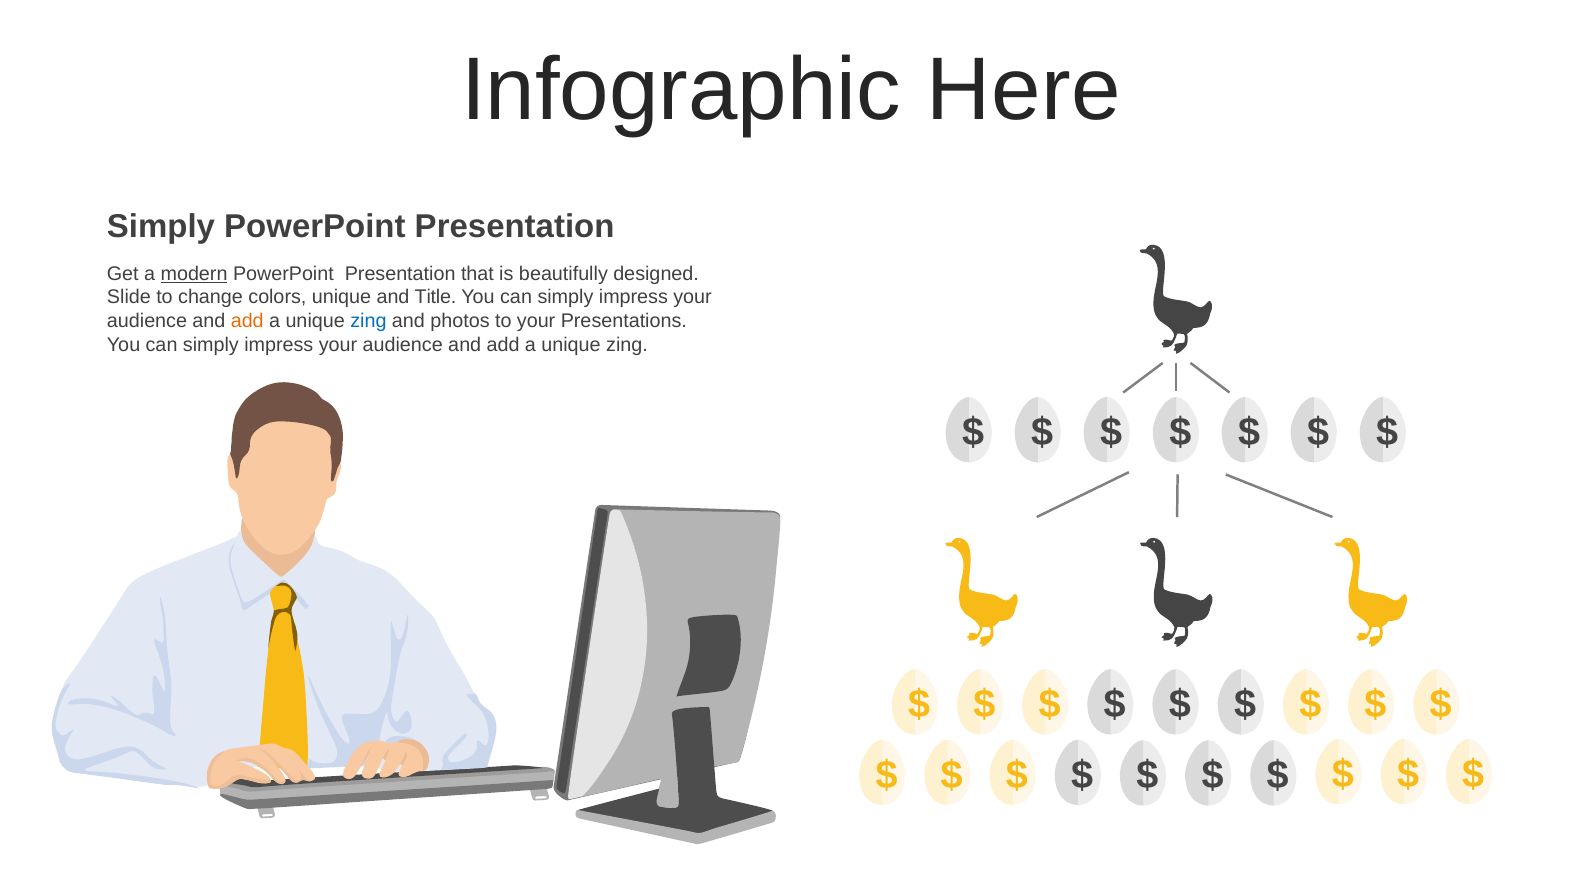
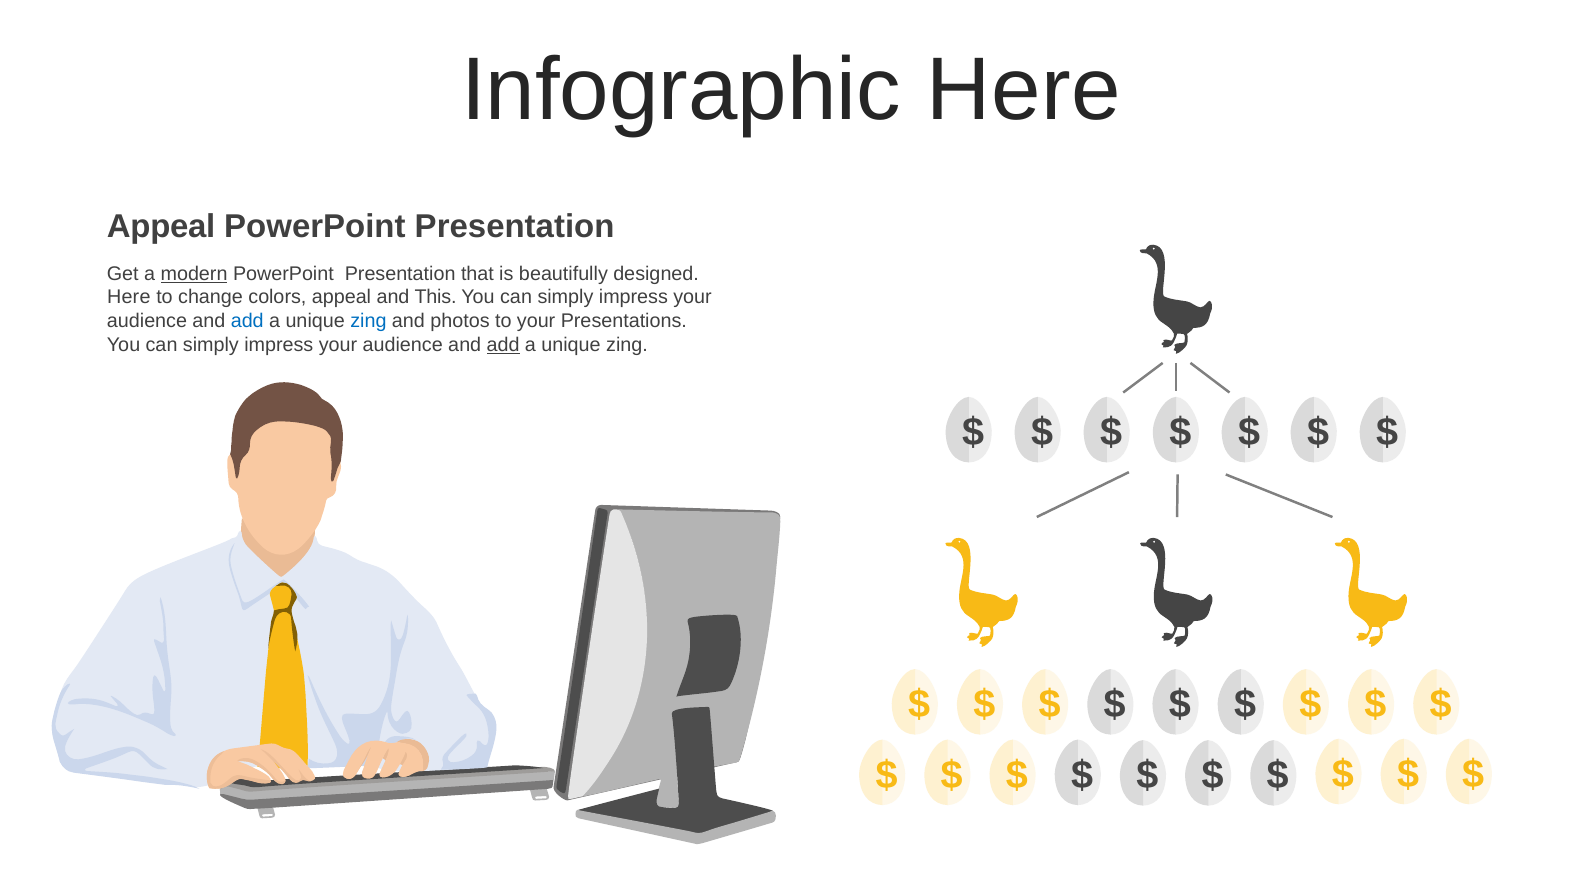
Simply: Simply -> Appeal (161, 226)
Slide: Slide -> Here (129, 297)
colors unique: unique -> appeal (342, 297)
Title: Title -> This (436, 297)
add colour: orange -> blue (247, 321)
add underline: none -> present (503, 345)
